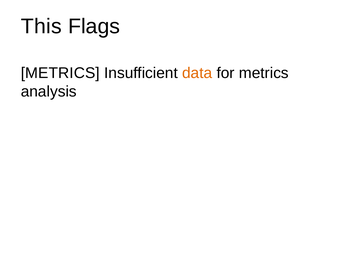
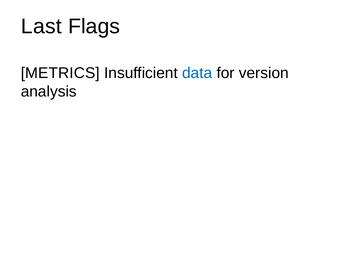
This: This -> Last (41, 26)
data colour: orange -> blue (197, 73)
for metrics: metrics -> version (264, 73)
